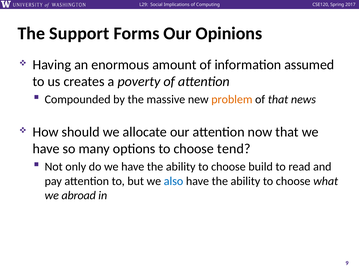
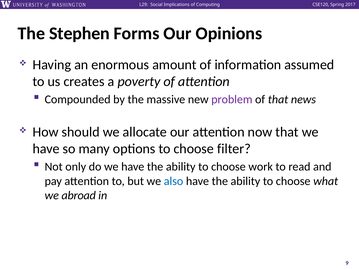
Support: Support -> Stephen (79, 33)
problem colour: orange -> purple (232, 99)
tend: tend -> filter (234, 148)
build: build -> work (261, 166)
